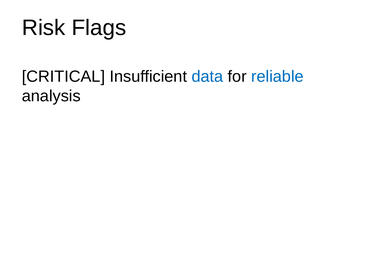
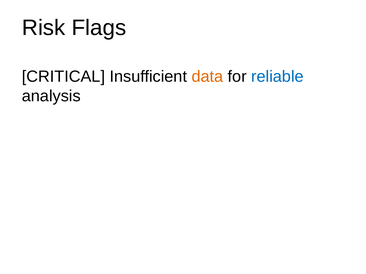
data colour: blue -> orange (207, 77)
